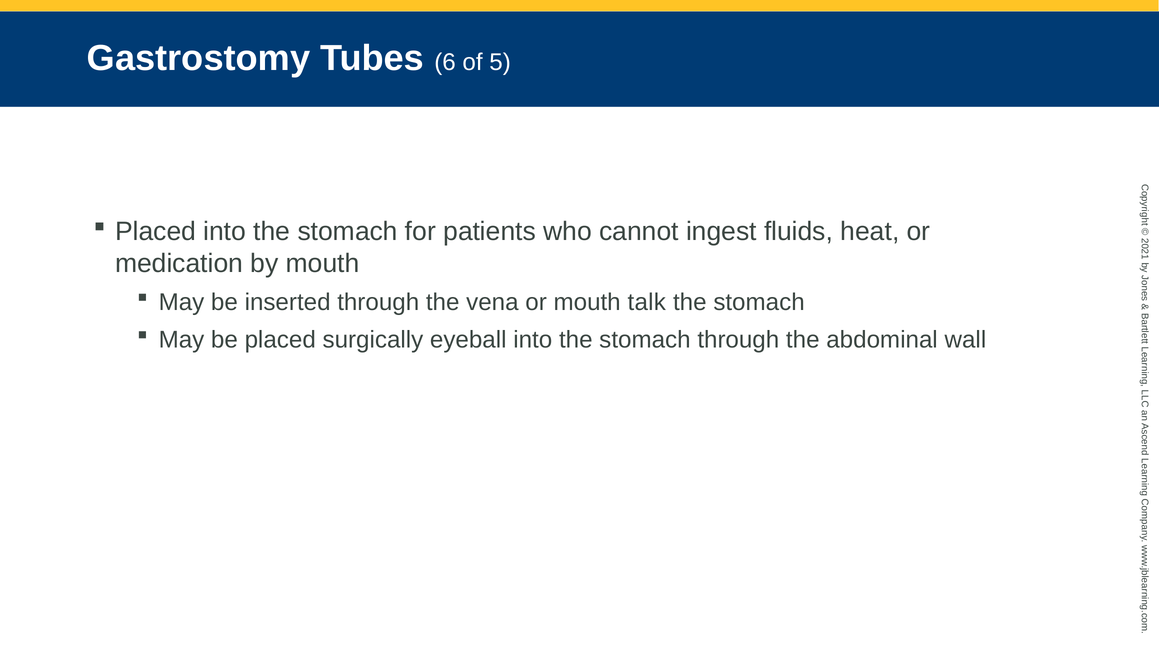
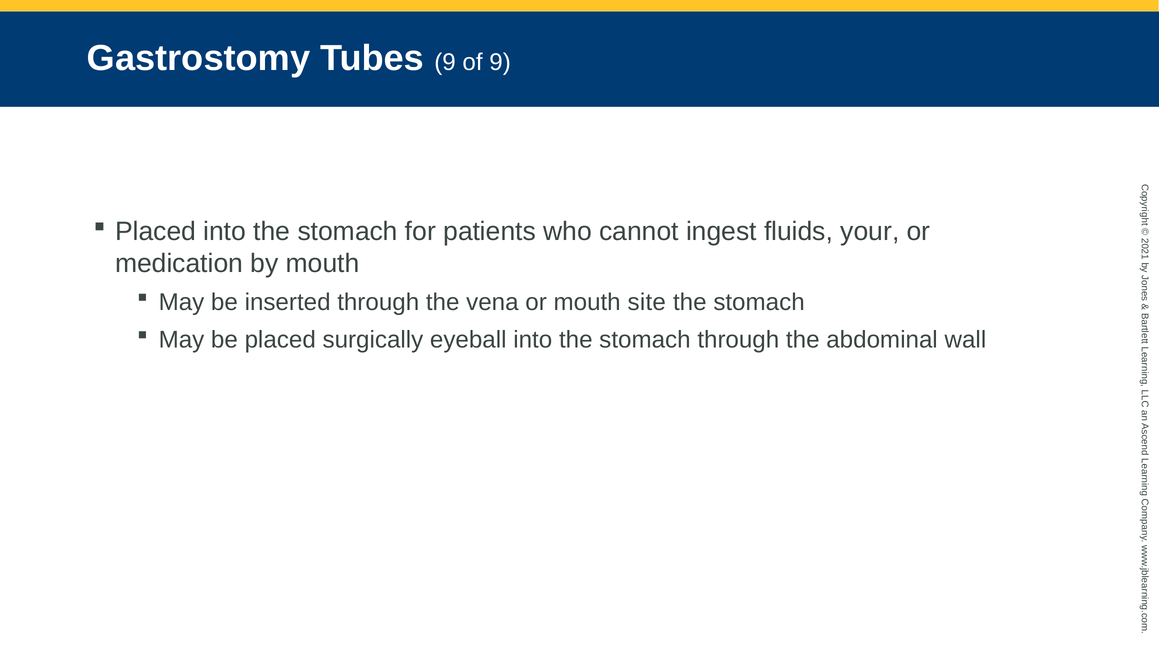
Tubes 6: 6 -> 9 (445, 62)
of 5: 5 -> 9 (500, 62)
heat: heat -> your (870, 232)
talk: talk -> site (647, 302)
